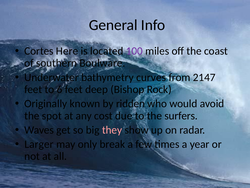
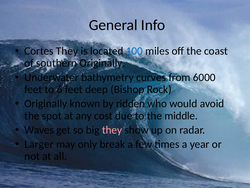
Cortes Here: Here -> They (67, 51)
100 colour: purple -> blue (134, 51)
southern Boulware: Boulware -> Originally (102, 63)
2147: 2147 -> 6000 (204, 77)
surfers: surfers -> middle (181, 115)
